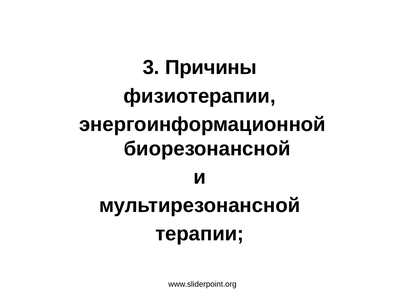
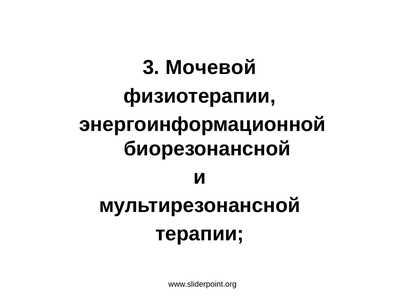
Причины: Причины -> Мочевой (211, 68)
